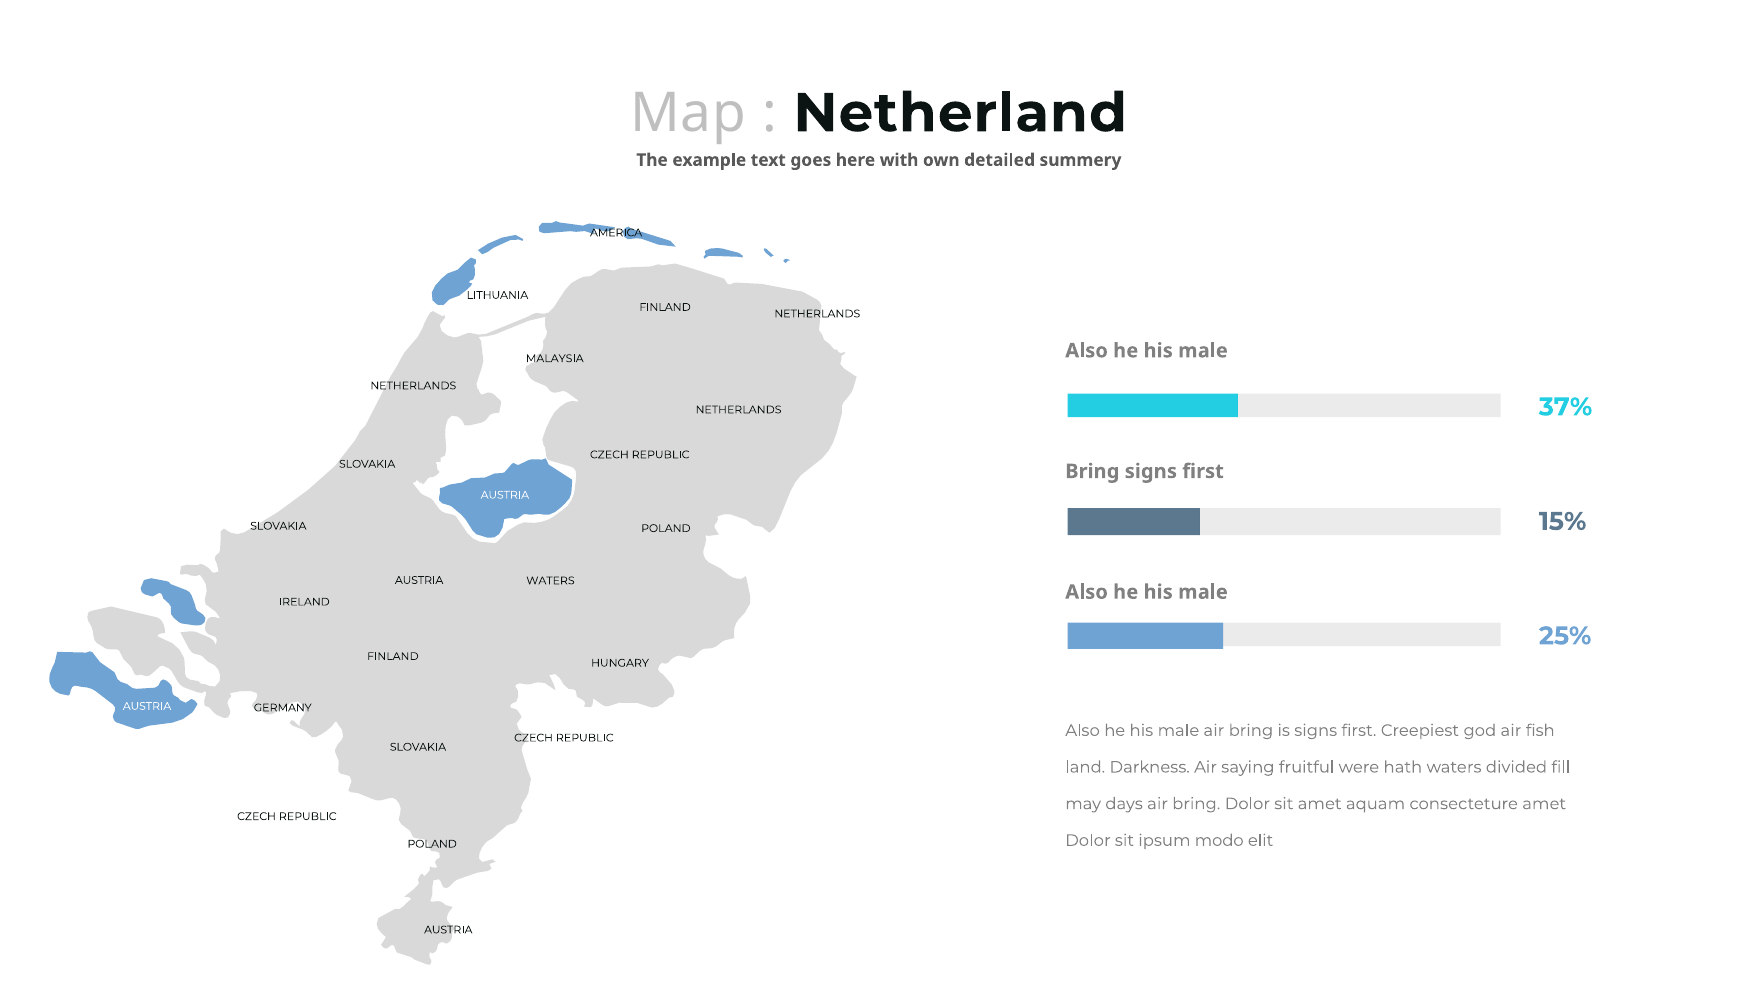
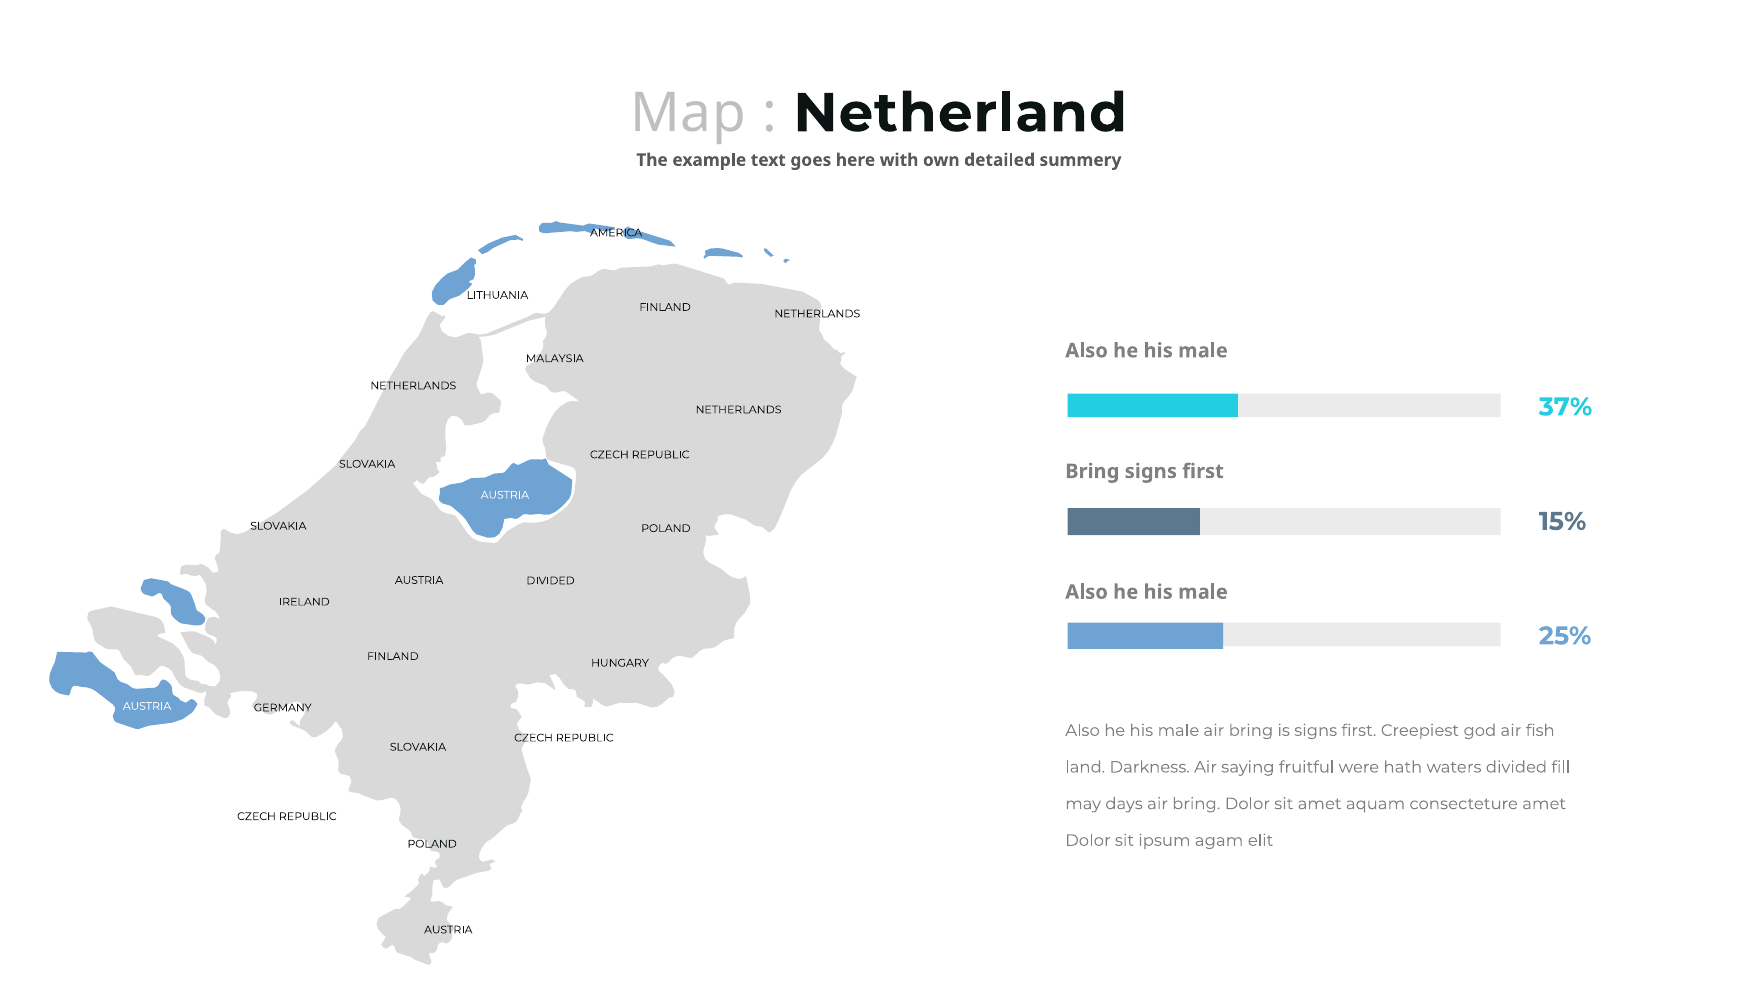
WATERS: WATERS -> DIVIDED (550, 581)
modo: modo -> agam (1219, 840)
